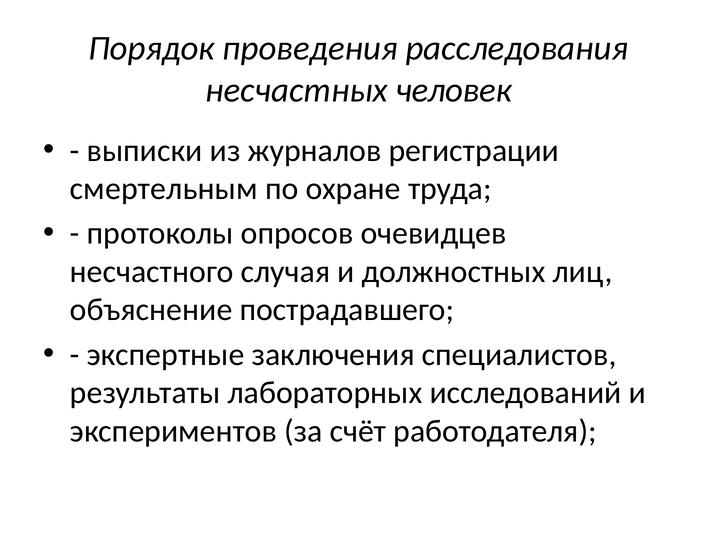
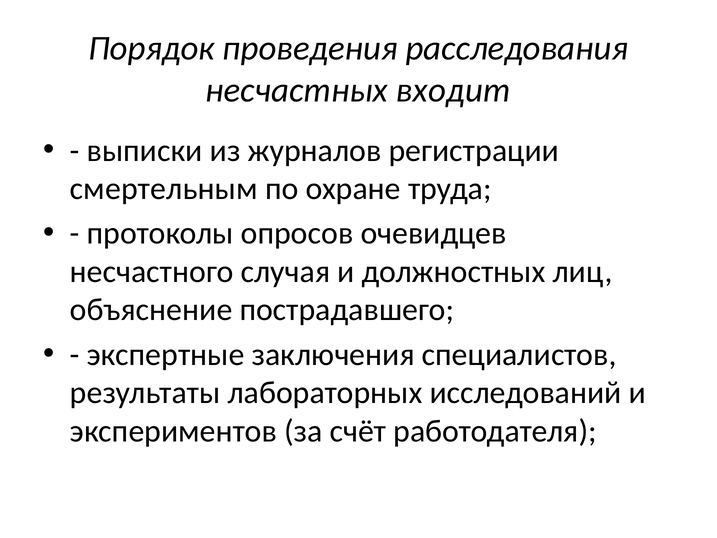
человек: человек -> входит (453, 90)
